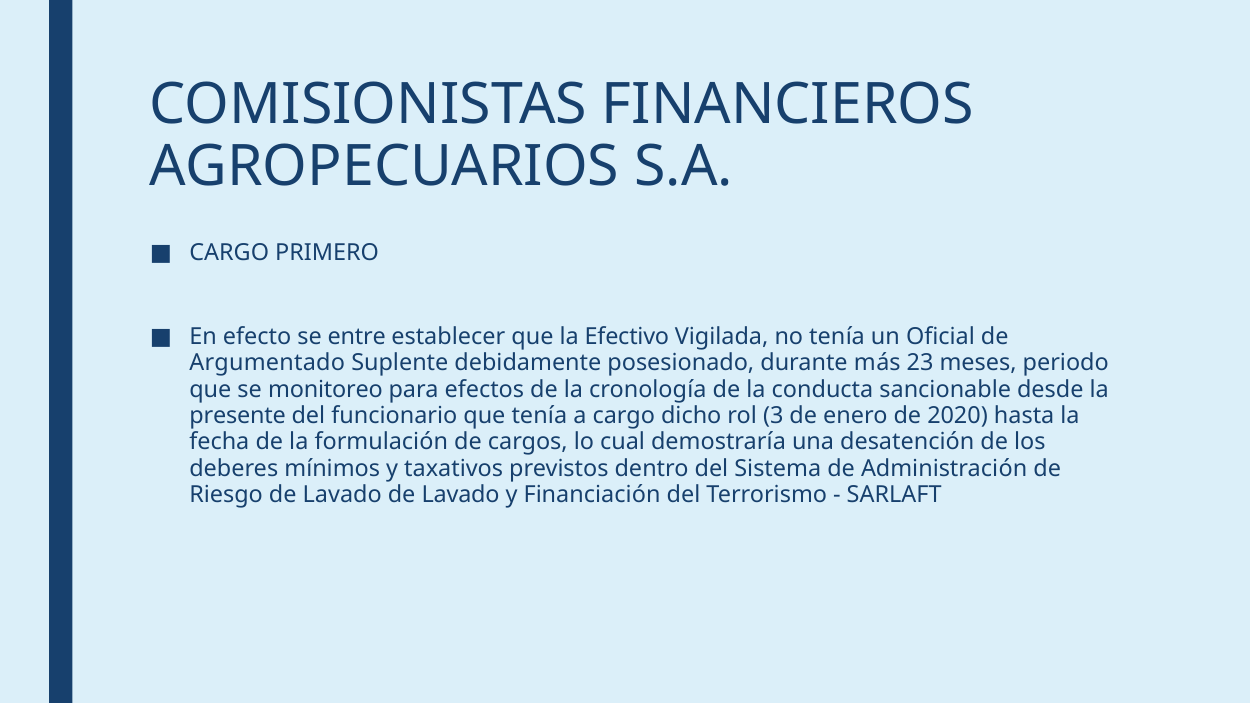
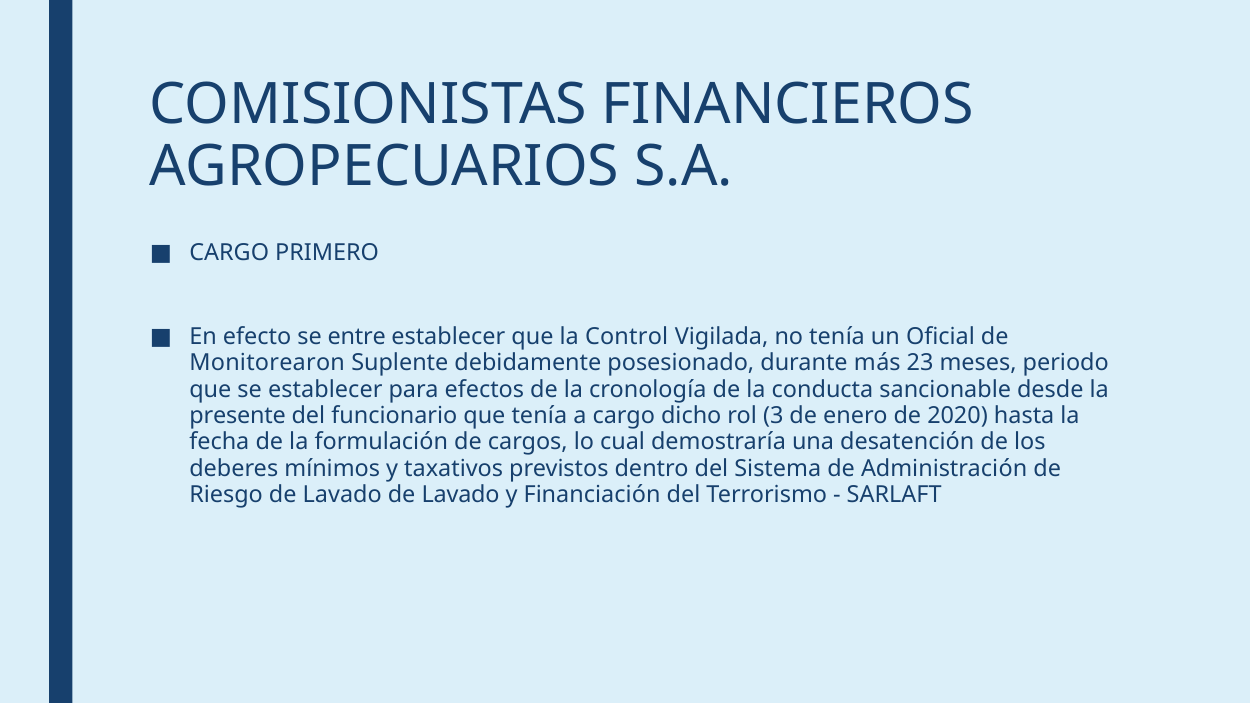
Efectivo: Efectivo -> Control (627, 337)
Argumentado: Argumentado -> Monitorearon (267, 363)
se monitoreo: monitoreo -> establecer (325, 389)
